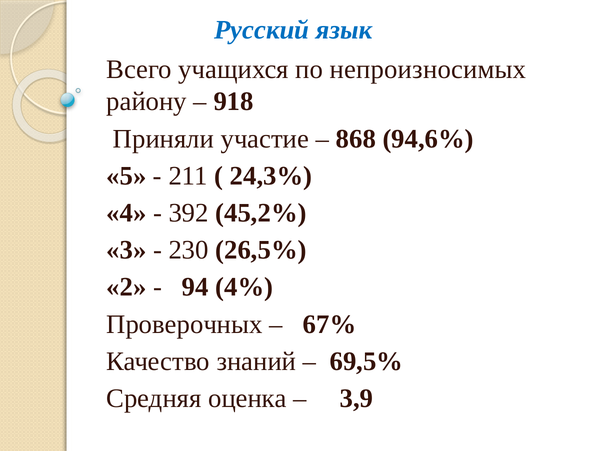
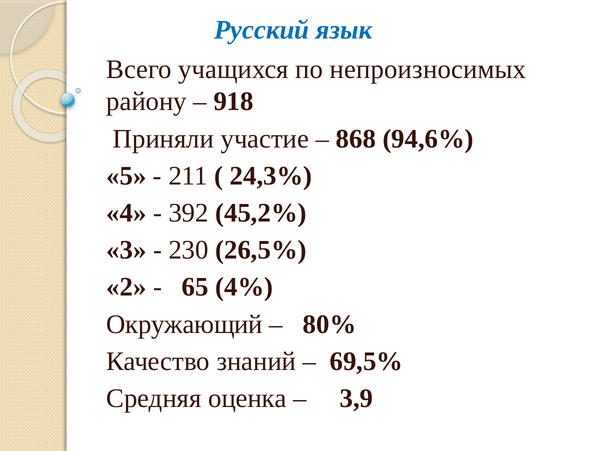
94: 94 -> 65 (195, 287)
Проверочных: Проверочных -> Окружающий (185, 324)
67%: 67% -> 80% (330, 324)
